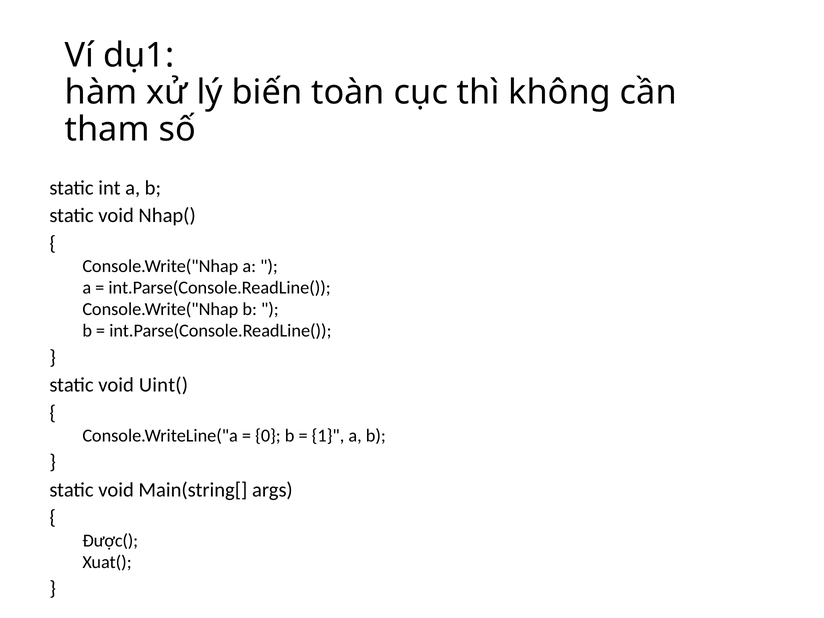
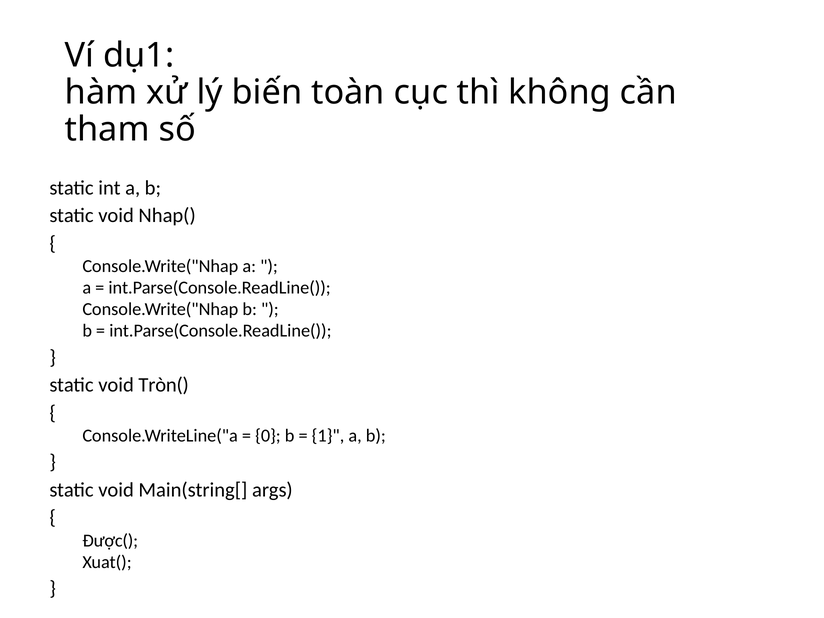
Uint(: Uint( -> Tròn( (164, 385)
